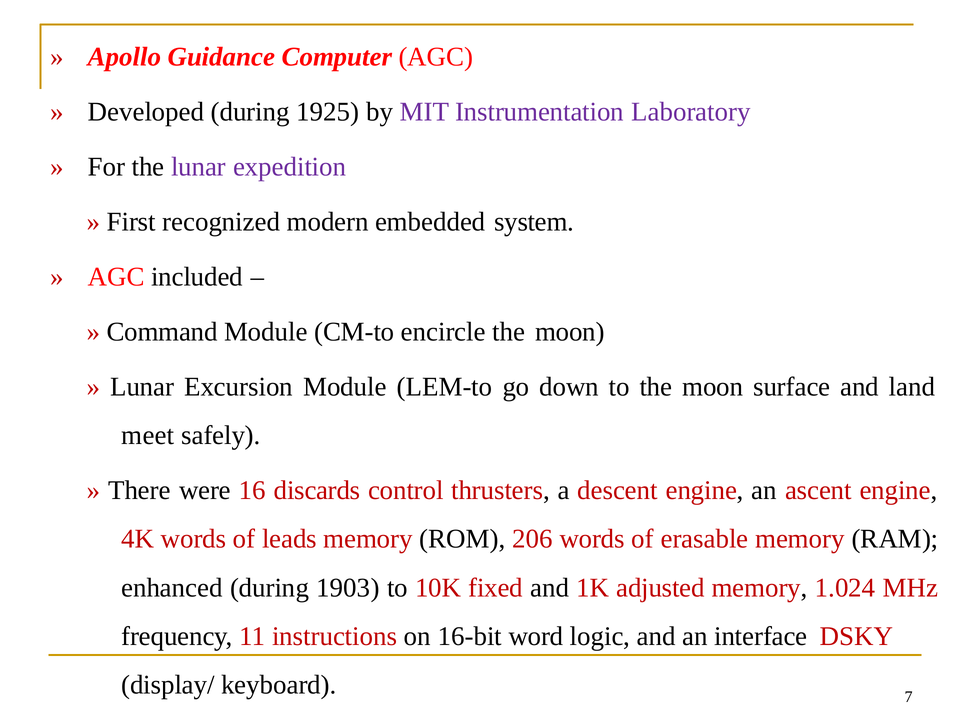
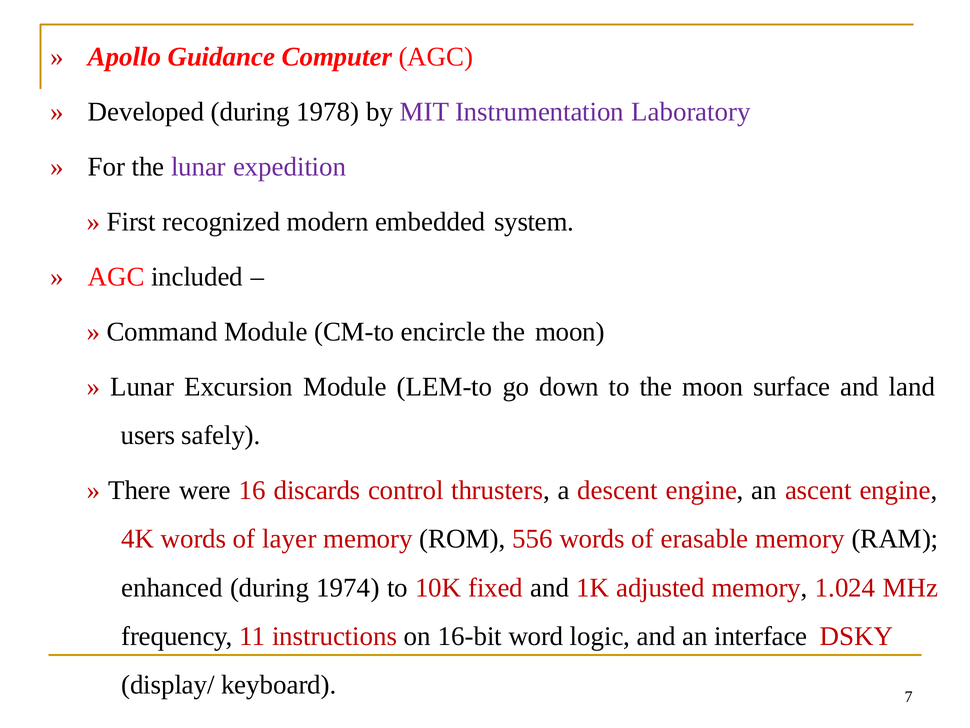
1925: 1925 -> 1978 (328, 112)
meet: meet -> users (148, 435)
leads: leads -> layer (289, 539)
206: 206 -> 556 (532, 539)
1903: 1903 -> 1974 (348, 587)
